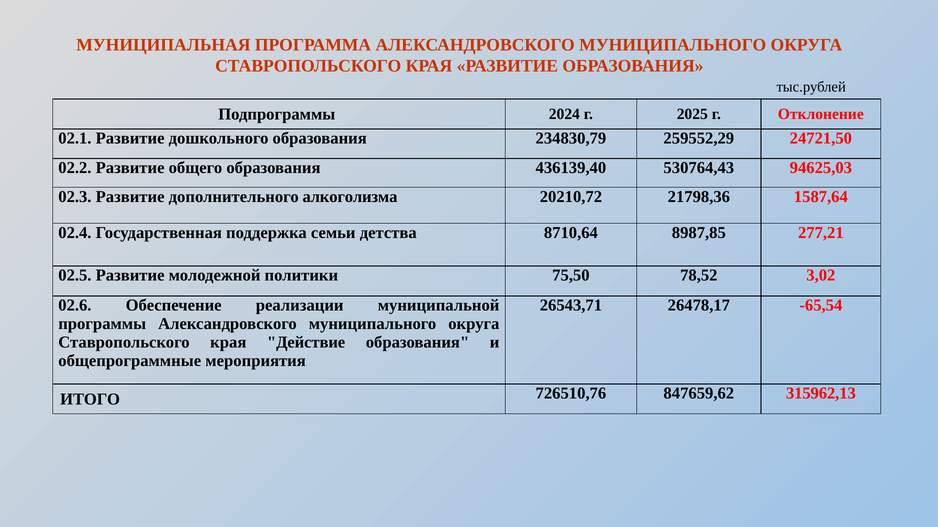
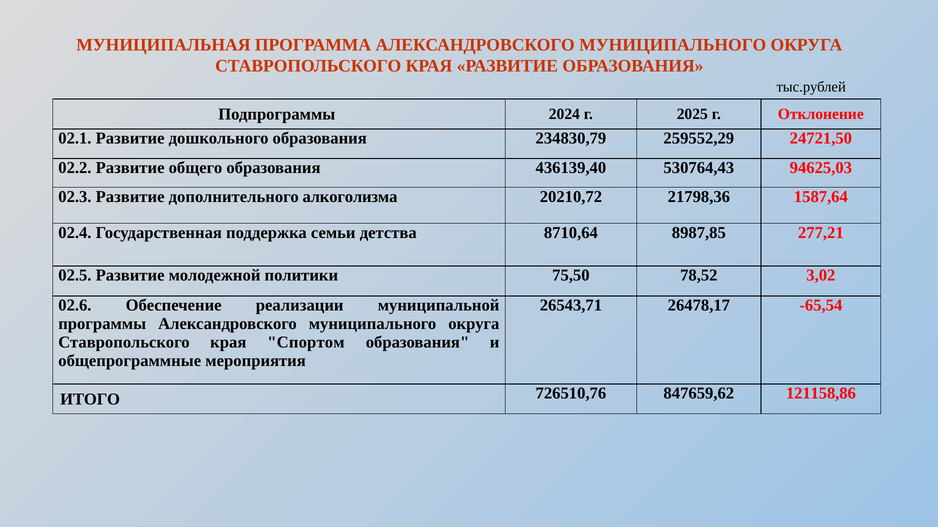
Действие: Действие -> Спортом (306, 343)
315962,13: 315962,13 -> 121158,86 (821, 394)
